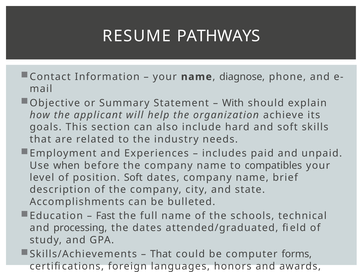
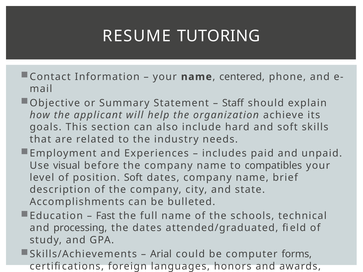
PATHWAYS: PATHWAYS -> TUTORING (219, 36)
diagnose: diagnose -> centered (242, 77)
With: With -> Staff (233, 103)
when: when -> visual (67, 166)
That: That -> Arial (161, 254)
